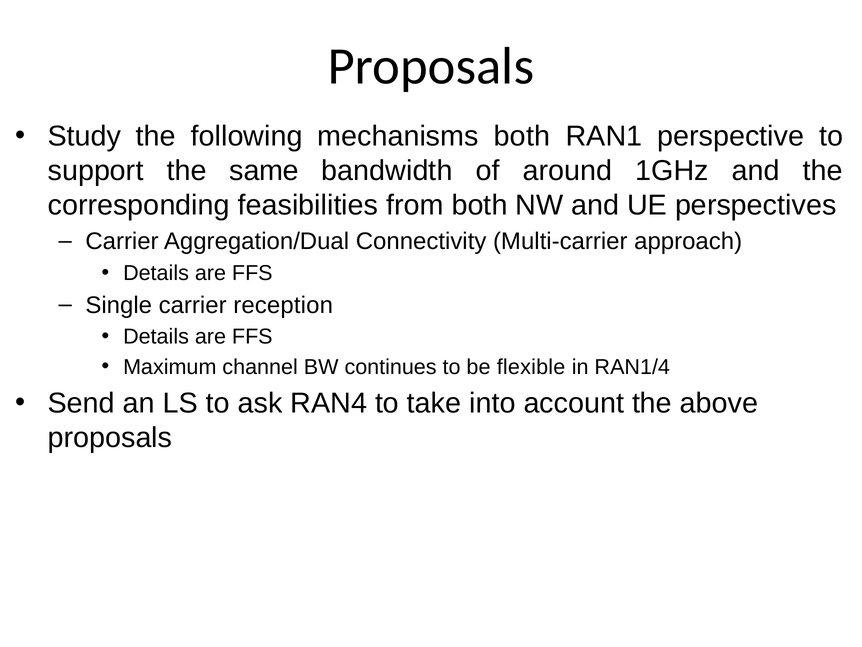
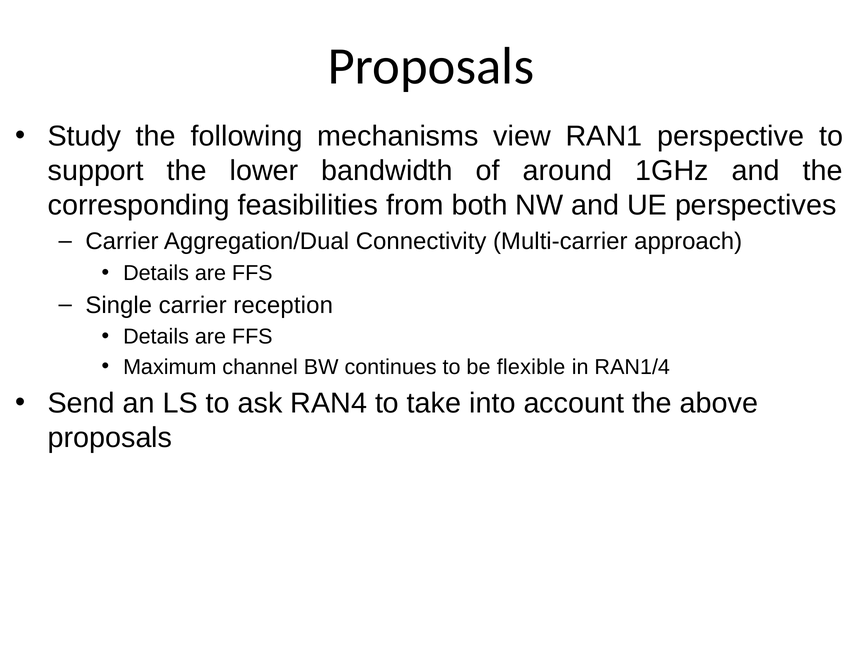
mechanisms both: both -> view (522, 136)
same: same -> lower (264, 171)
